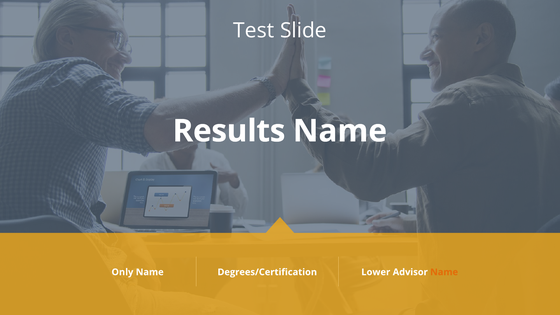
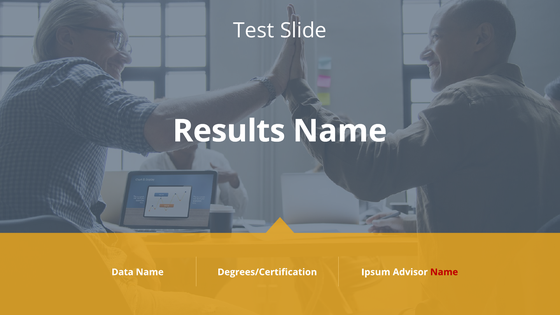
Only: Only -> Data (122, 272)
Lower: Lower -> Ipsum (376, 272)
Name colour: orange -> red (444, 272)
